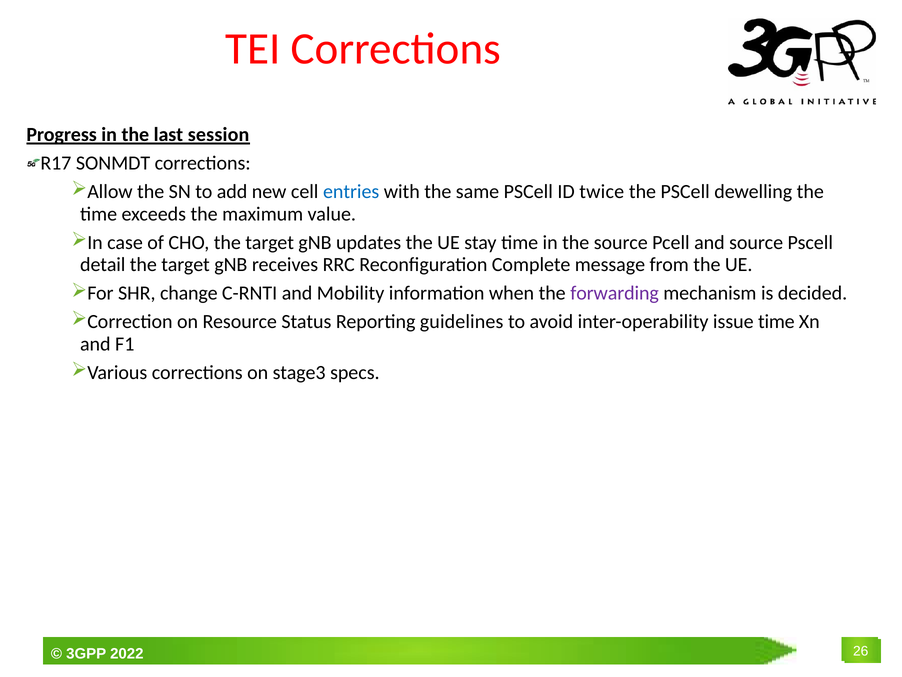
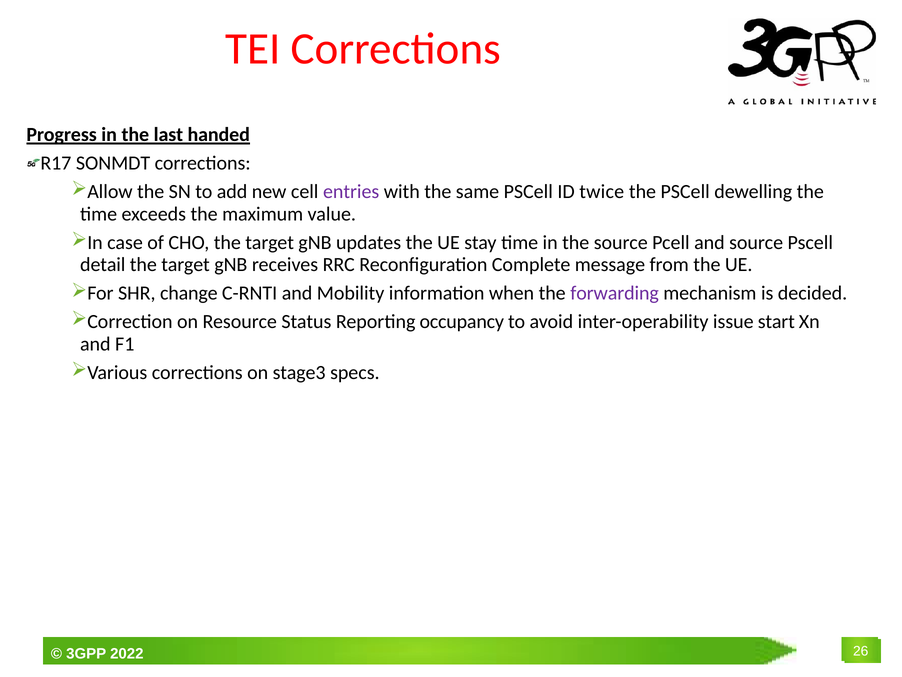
session: session -> handed (219, 135)
entries colour: blue -> purple (351, 191)
guidelines: guidelines -> occupancy (462, 321)
issue time: time -> start (776, 321)
